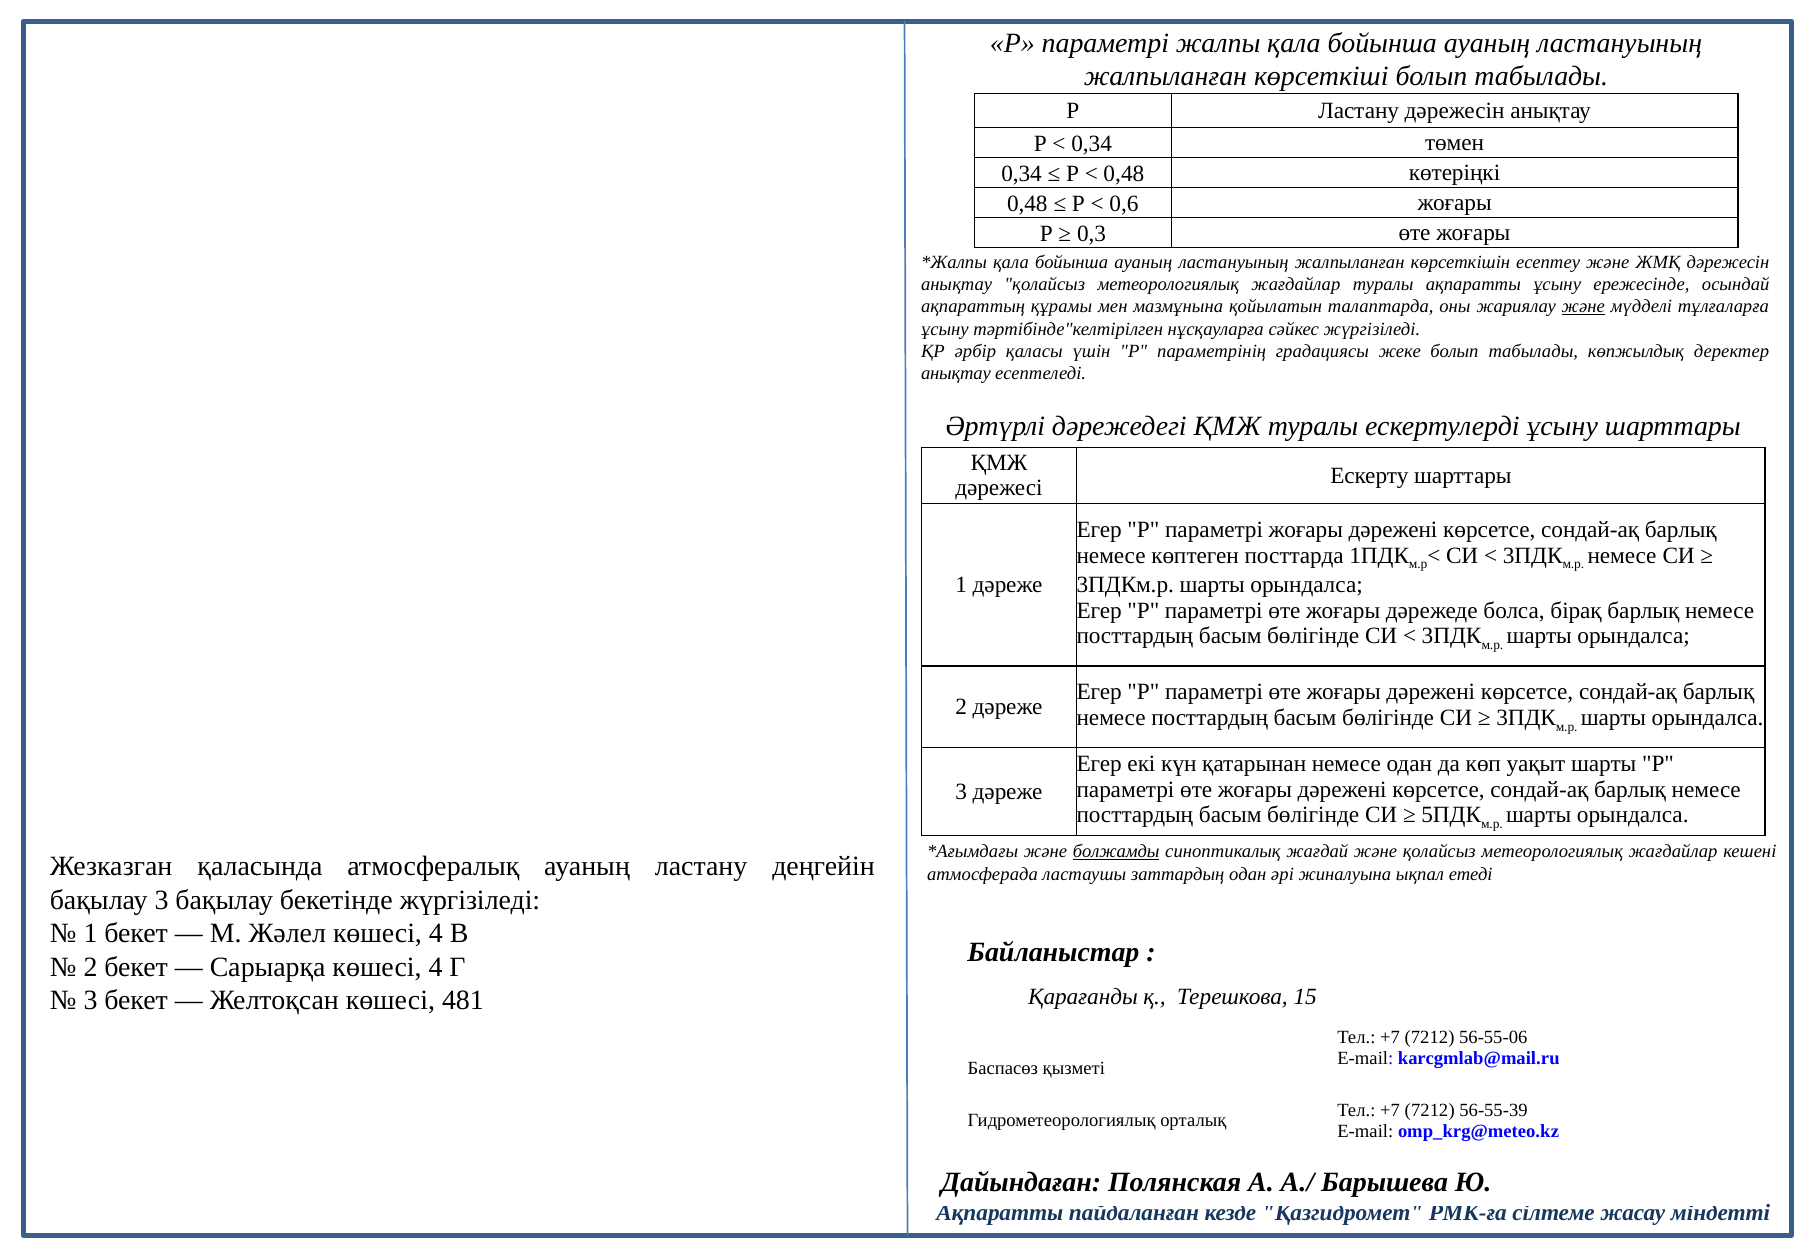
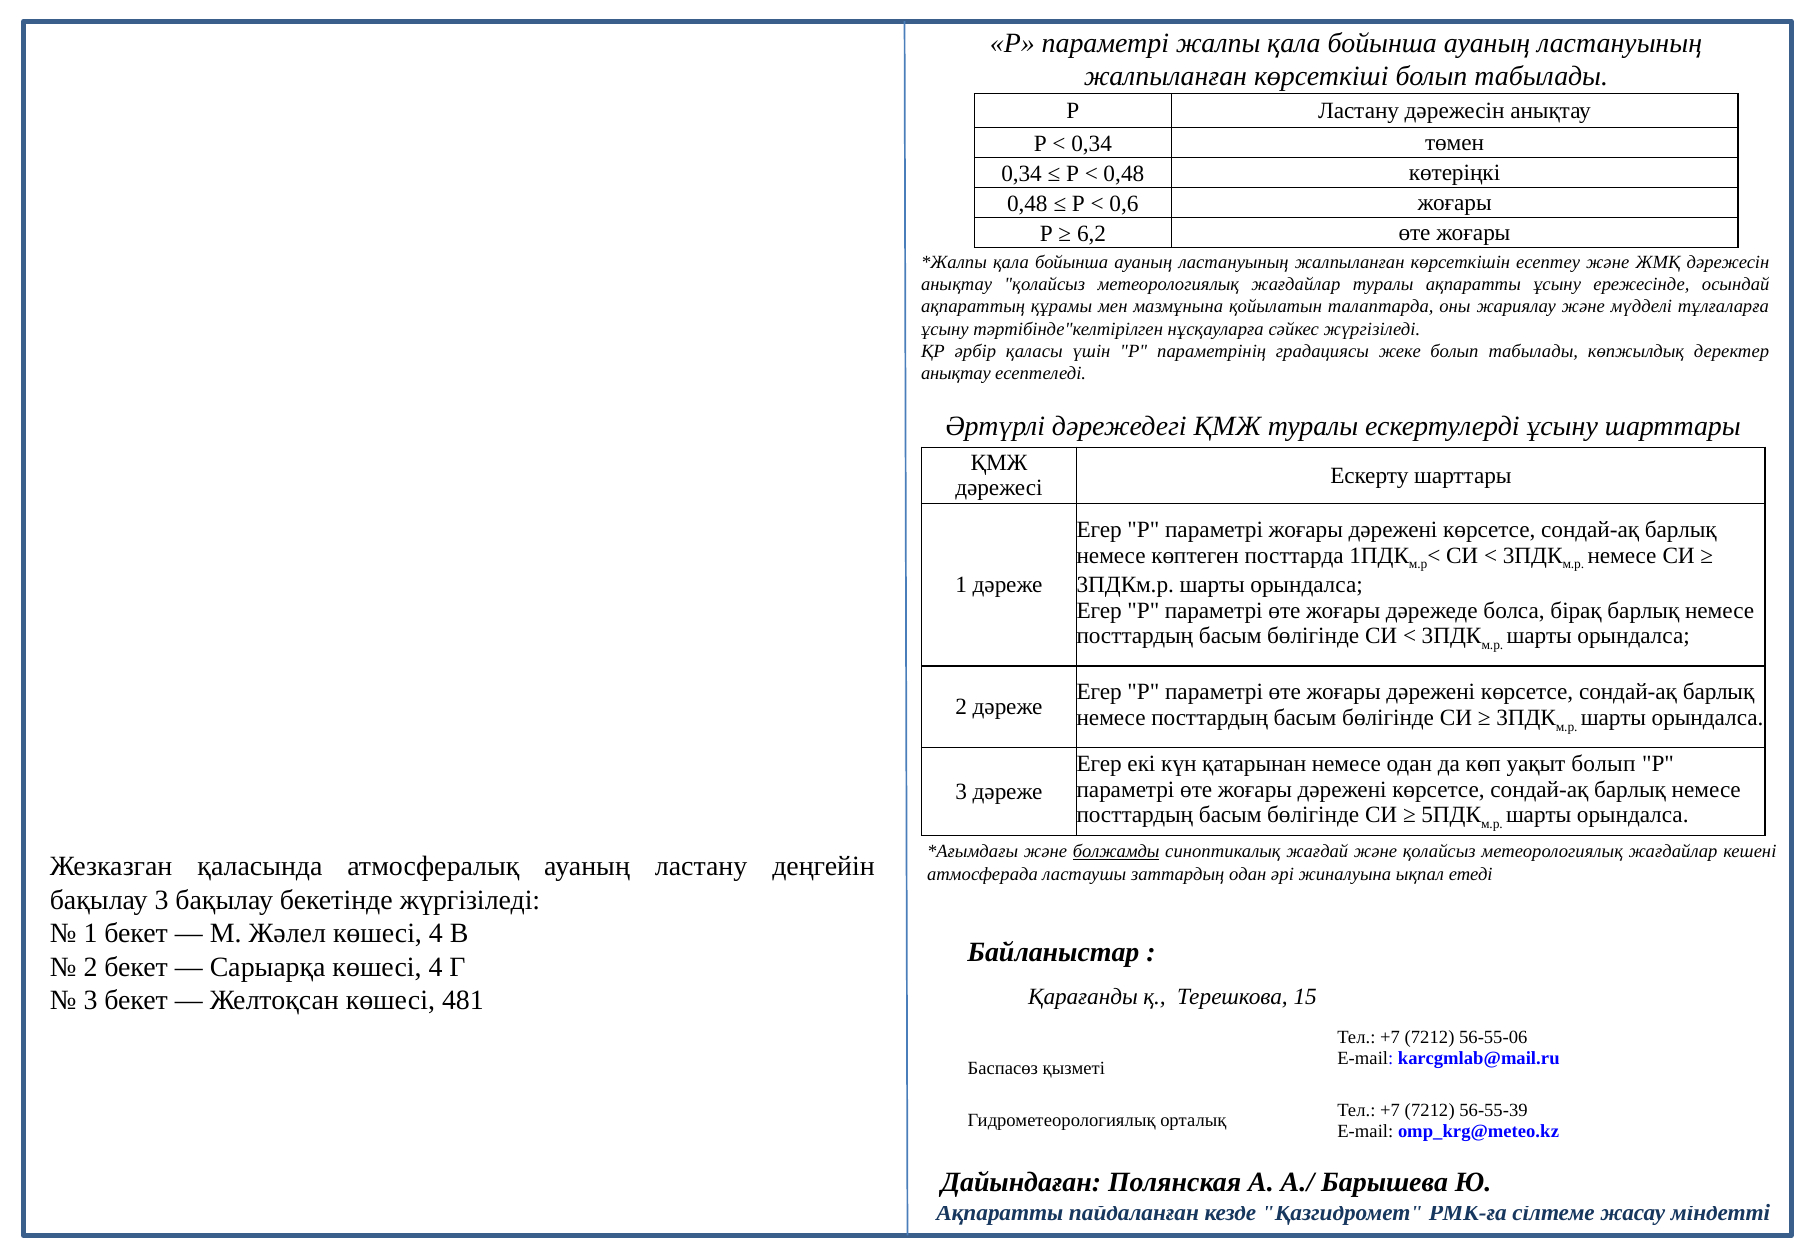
0,3: 0,3 -> 6,2 (1092, 233)
және underline: present -> none (1583, 307)
уақыт шарты: шарты -> болып (1603, 764)
